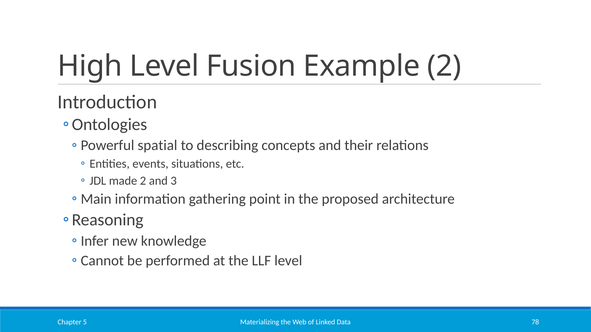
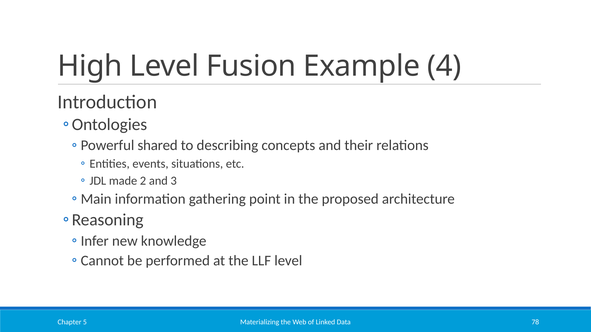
Example 2: 2 -> 4 (444, 66)
spatial: spatial -> shared (158, 146)
